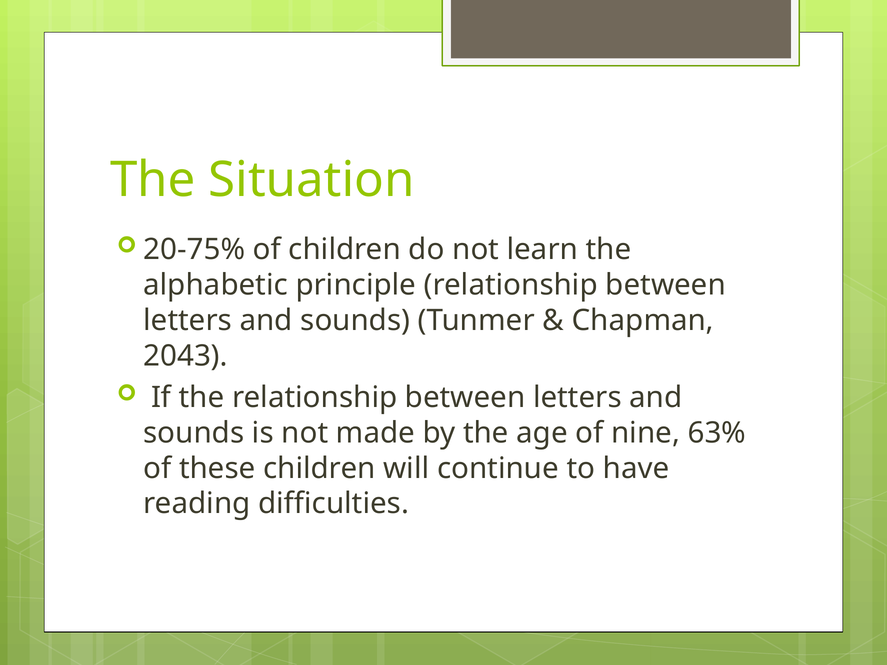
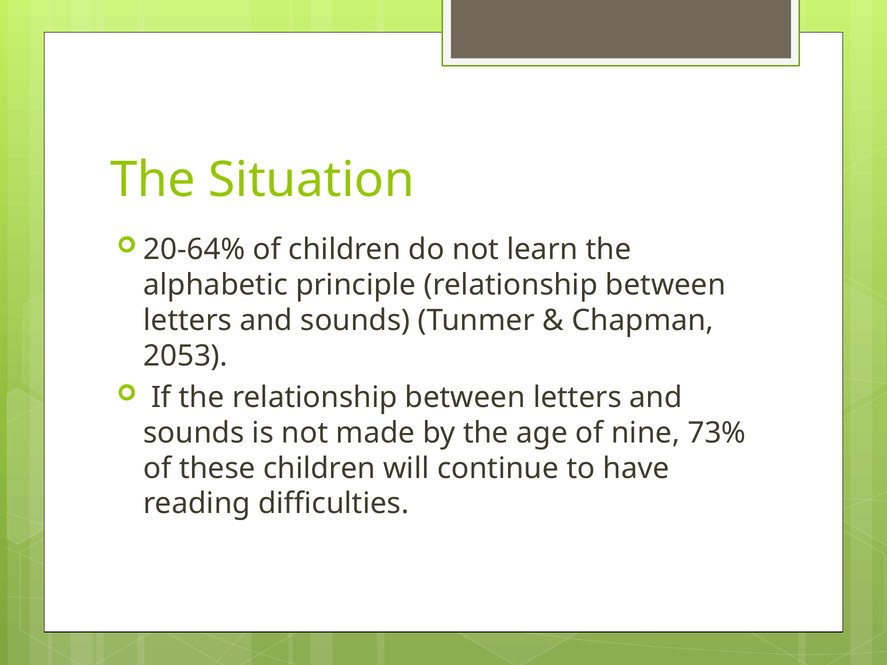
20-75%: 20-75% -> 20-64% (194, 250)
2043: 2043 -> 2053 (186, 356)
63%: 63% -> 73% (717, 433)
